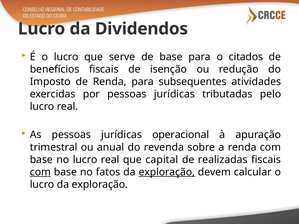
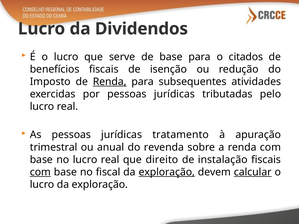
Renda underline: none -> present (110, 82)
operacional: operacional -> tratamento (181, 135)
capital: capital -> direito (162, 160)
realizadas: realizadas -> instalação (223, 160)
fatos: fatos -> fiscal (108, 172)
calcular underline: none -> present (253, 172)
